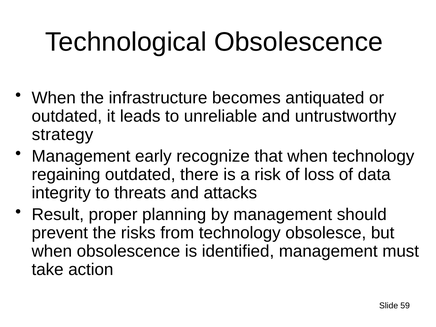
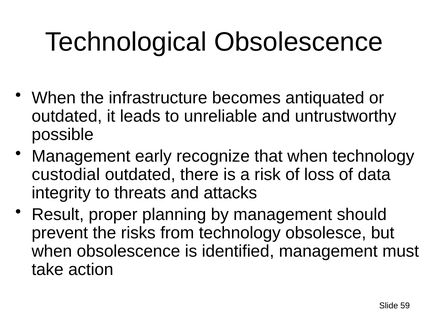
strategy: strategy -> possible (63, 134)
regaining: regaining -> custodial (66, 175)
